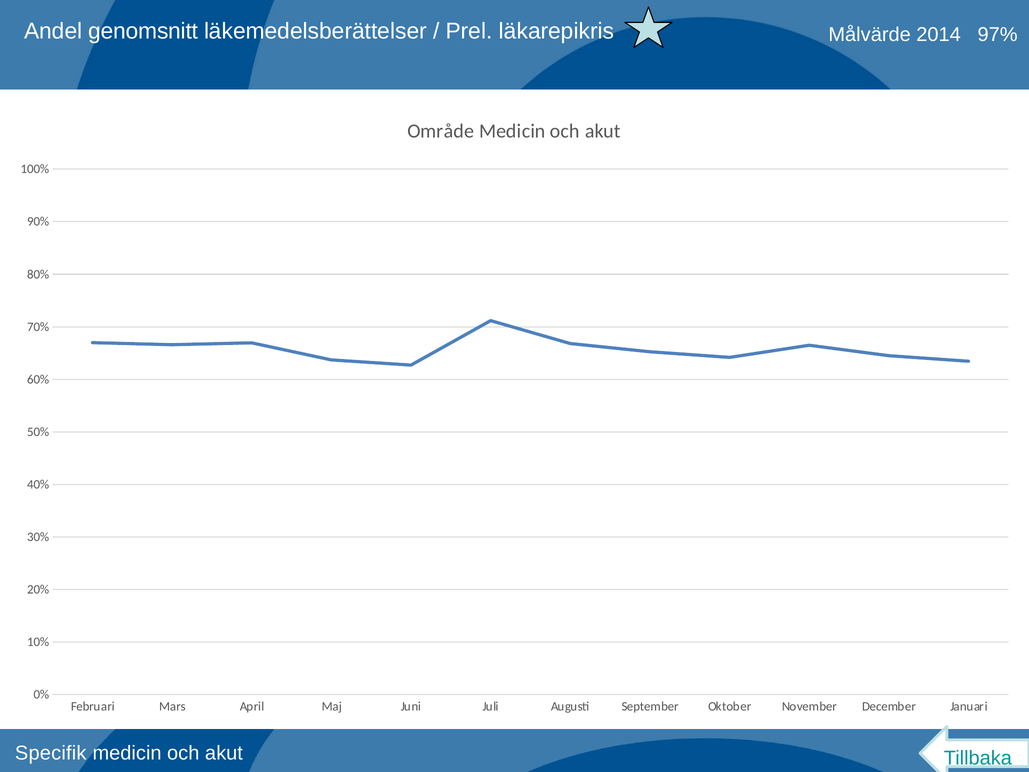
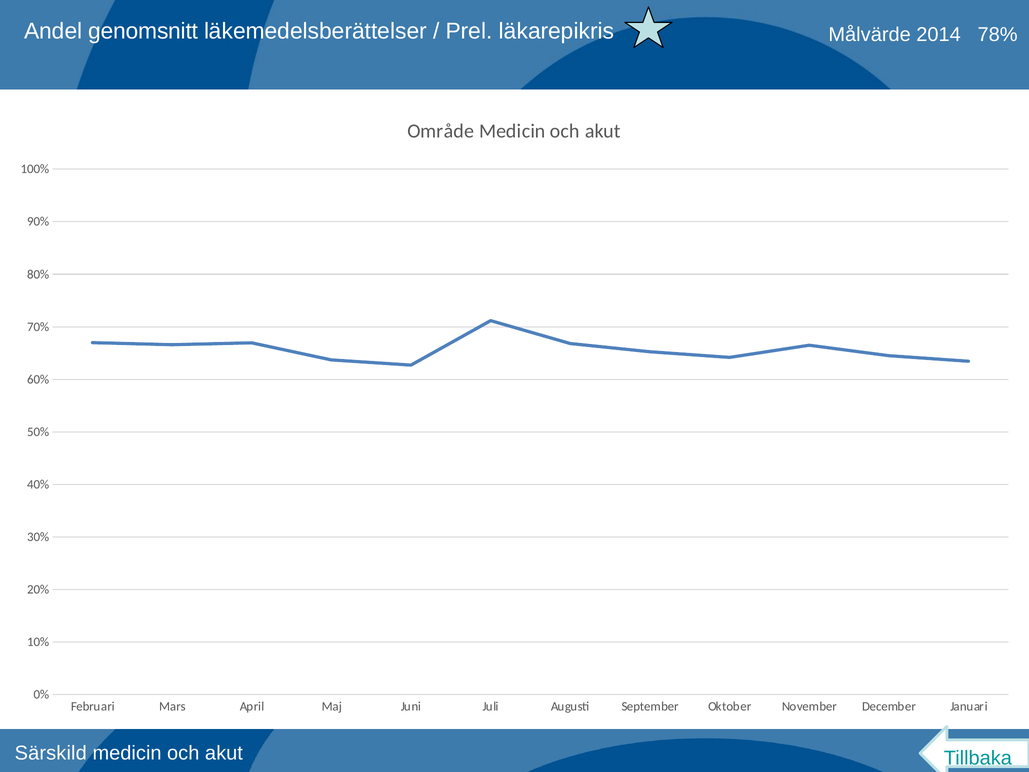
97%: 97% -> 78% (998, 35)
Specifik: Specifik -> Särskild (51, 753)
